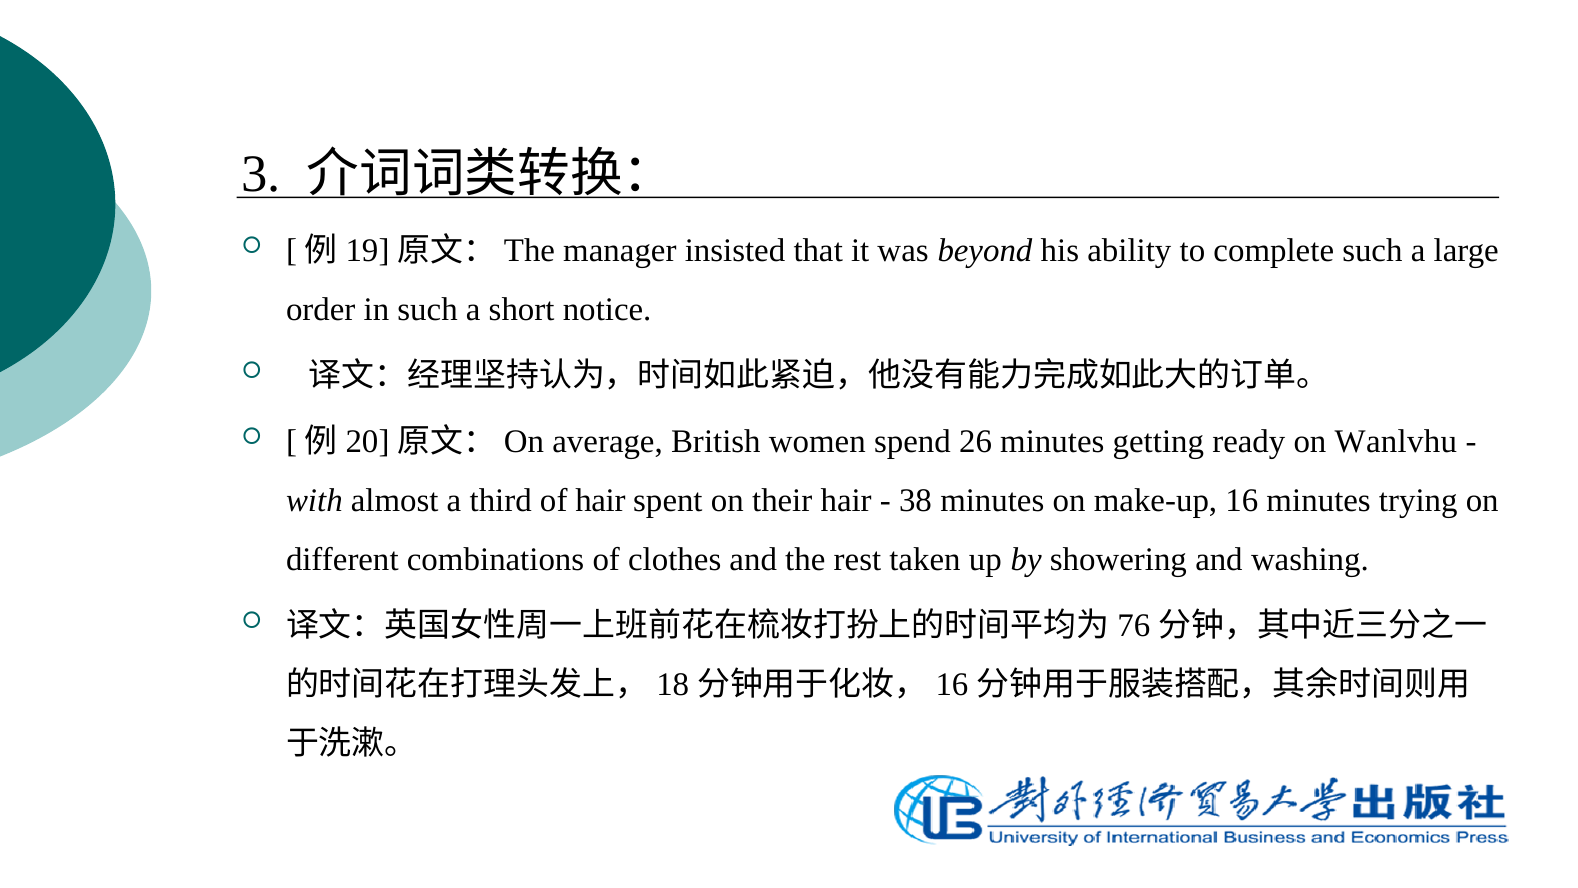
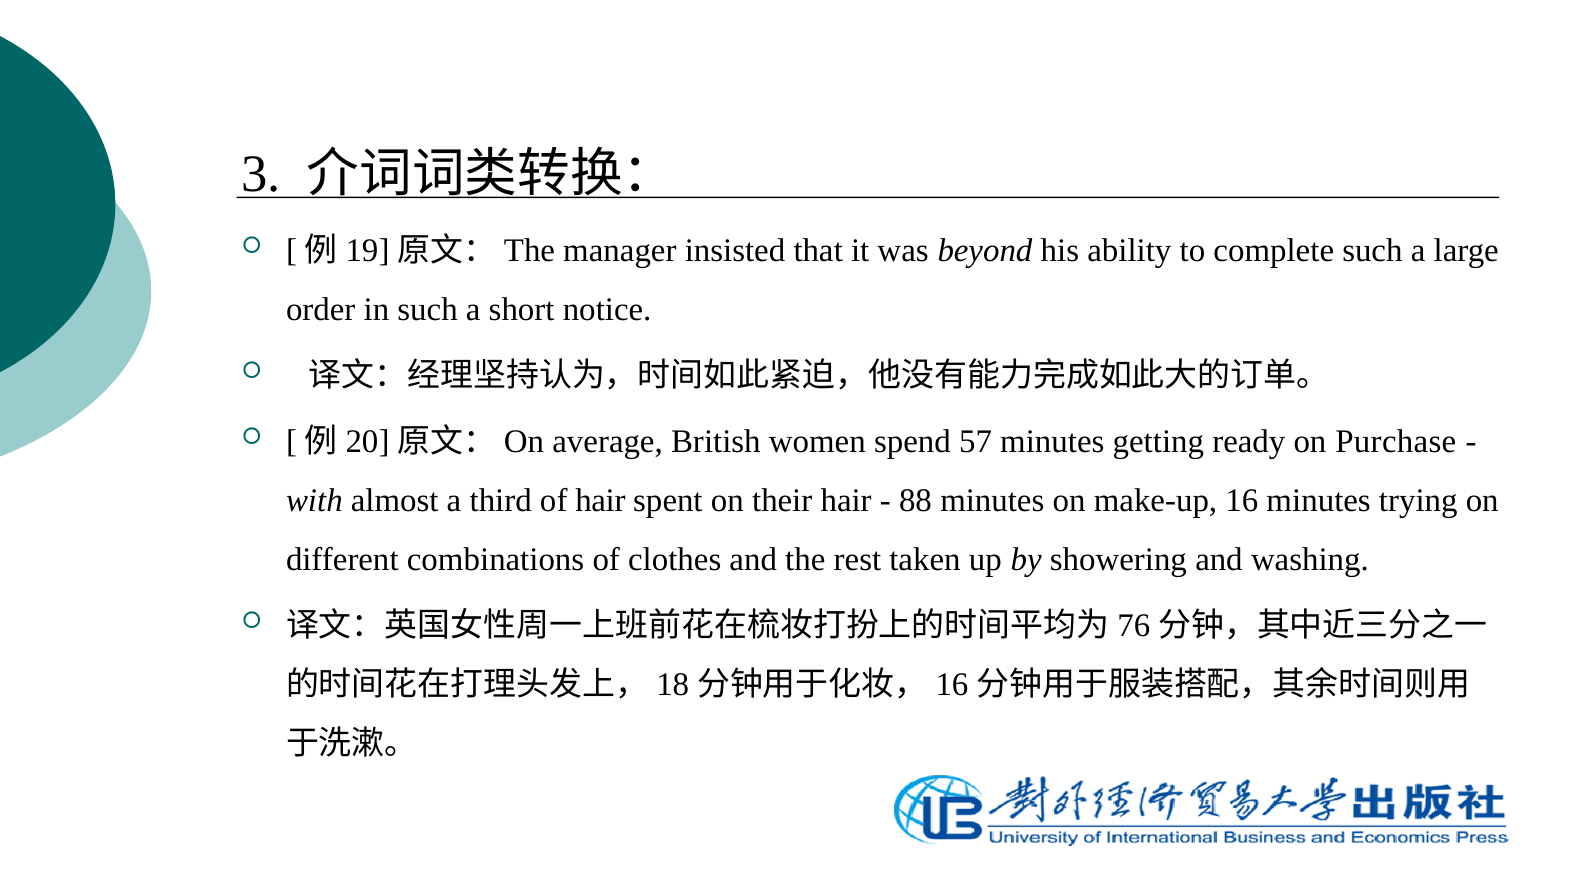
26: 26 -> 57 (976, 441)
Wanlvhu: Wanlvhu -> Purchase (1396, 441)
38: 38 -> 88 (916, 500)
